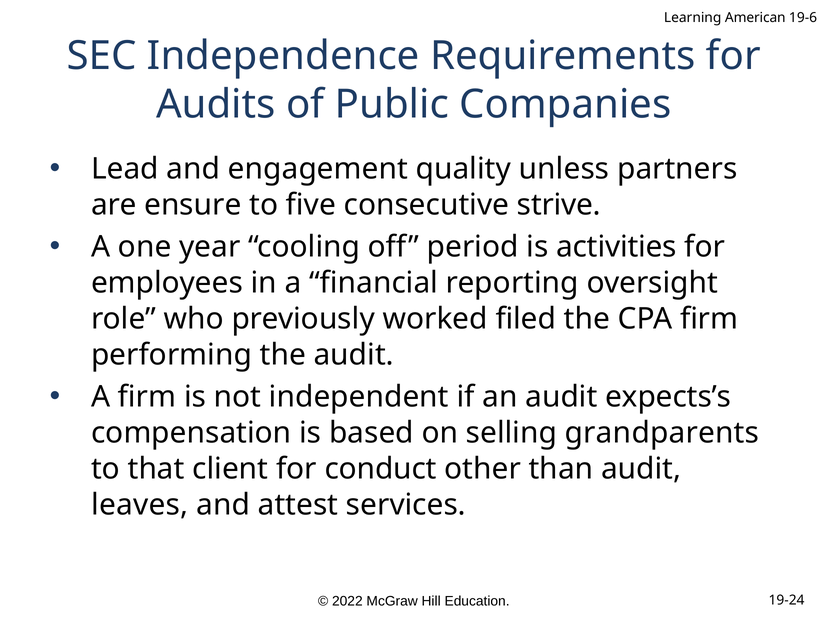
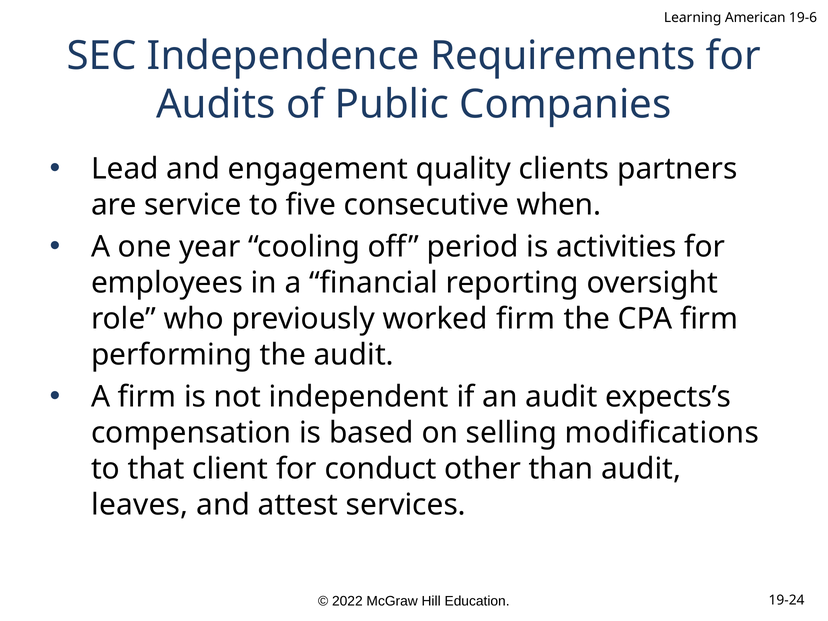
unless: unless -> clients (564, 169)
ensure: ensure -> service (193, 205)
strive: strive -> when (559, 205)
worked filed: filed -> firm (526, 319)
grandparents: grandparents -> modifications (662, 433)
